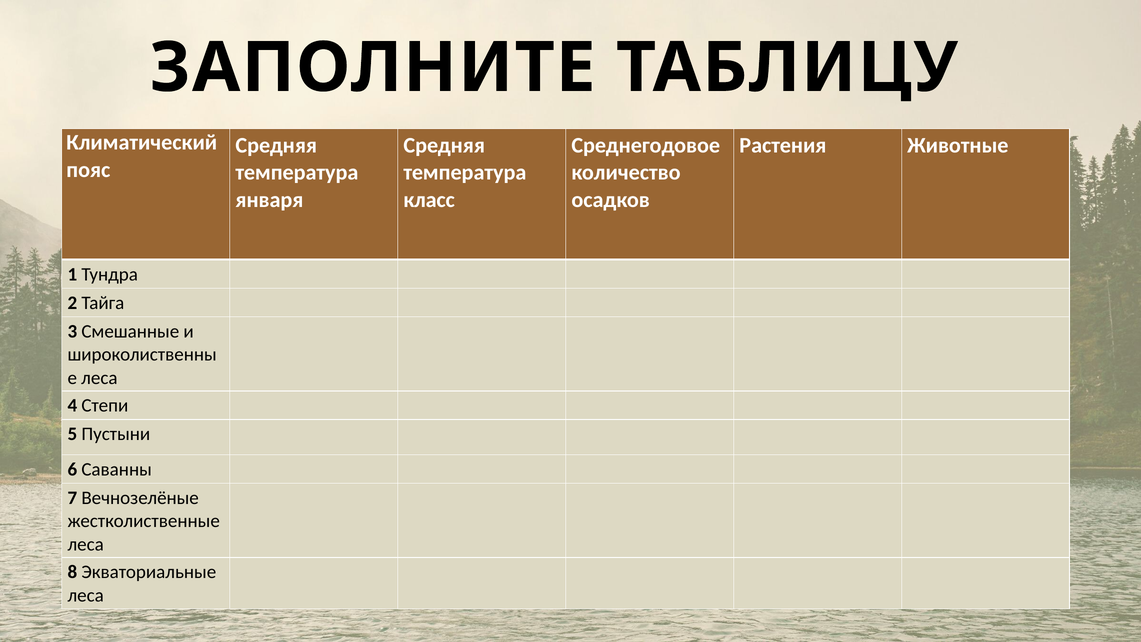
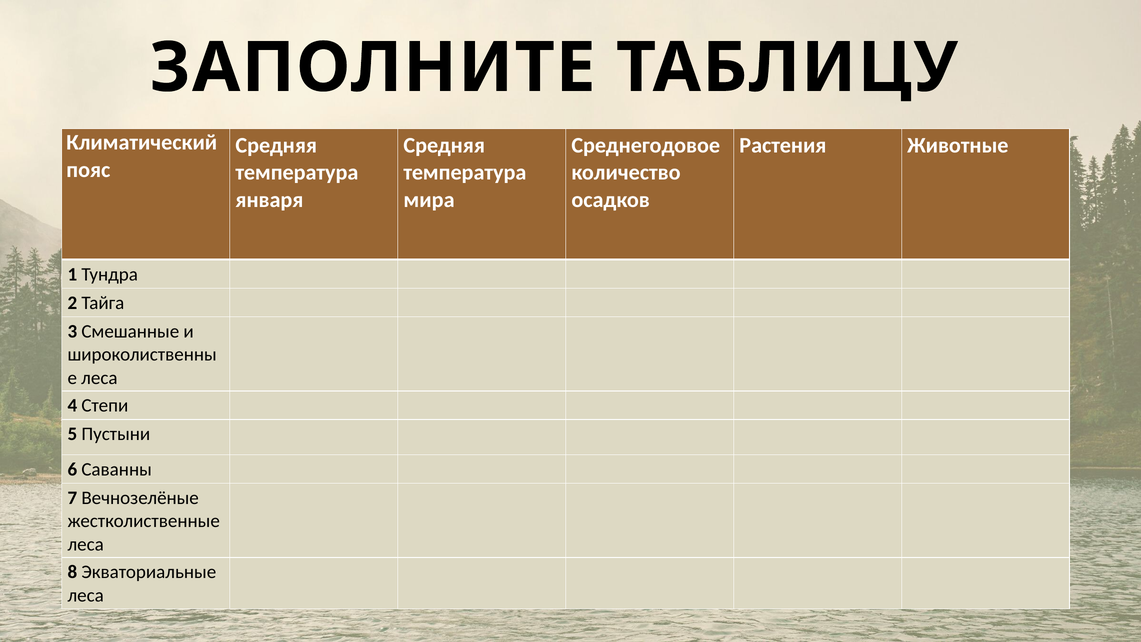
класс: класс -> мира (429, 200)
